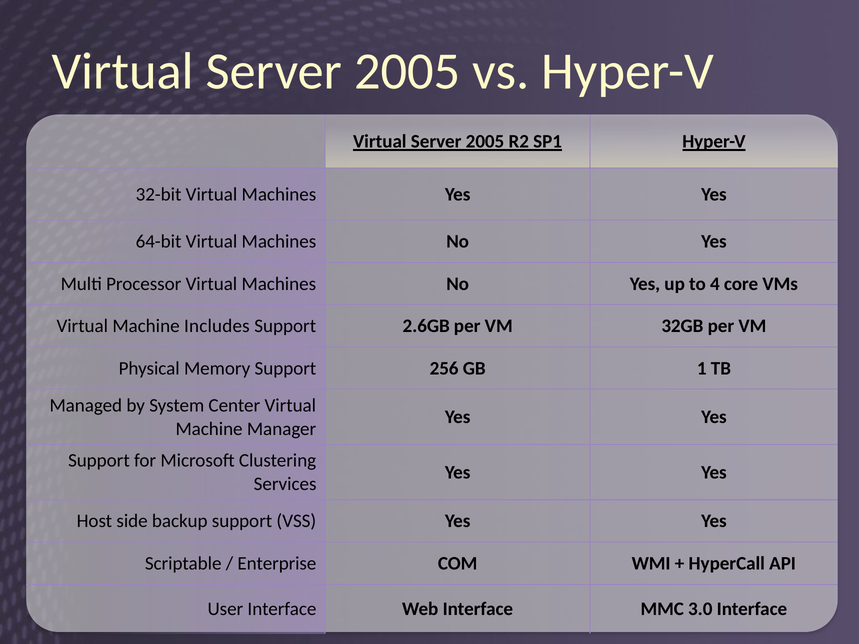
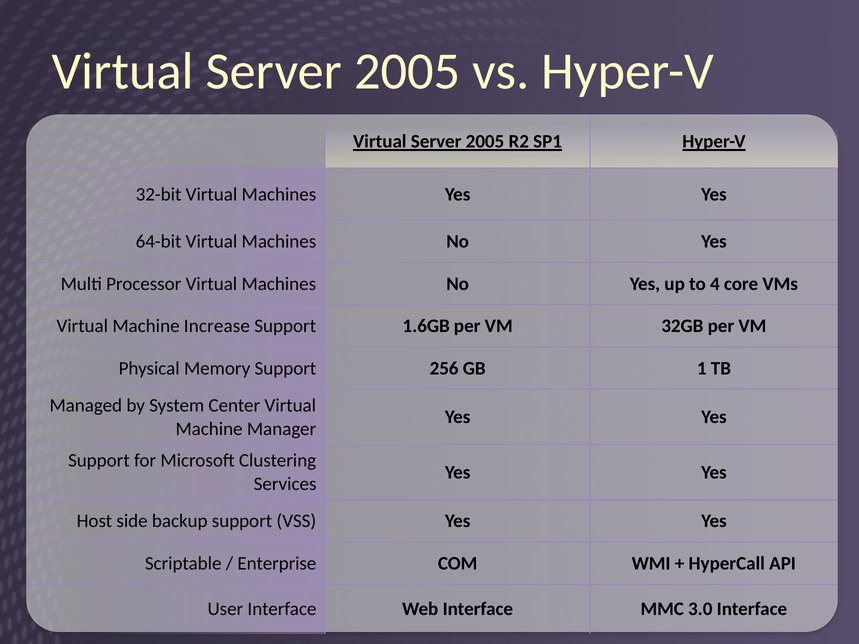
Includes: Includes -> Increase (217, 326)
2.6GB: 2.6GB -> 1.6GB (426, 326)
